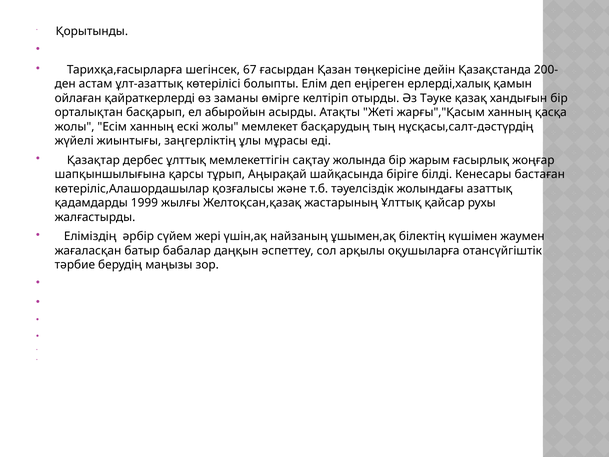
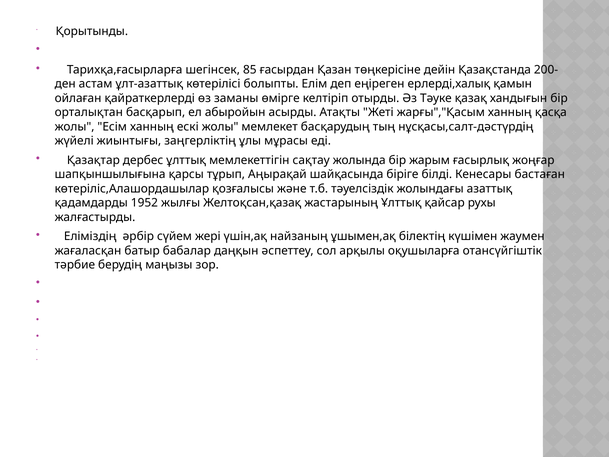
67: 67 -> 85 (250, 70)
1999: 1999 -> 1952 (144, 203)
